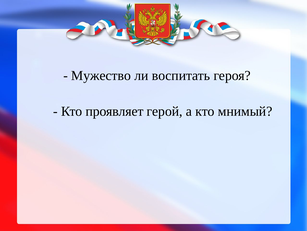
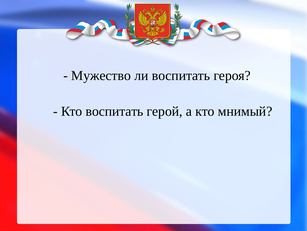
Кто проявляет: проявляет -> воспитать (115, 111)
